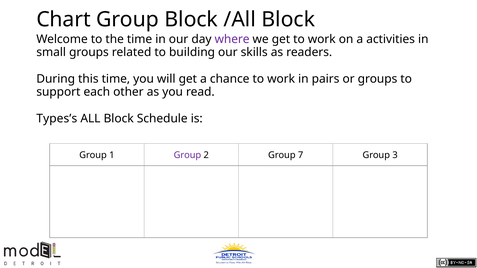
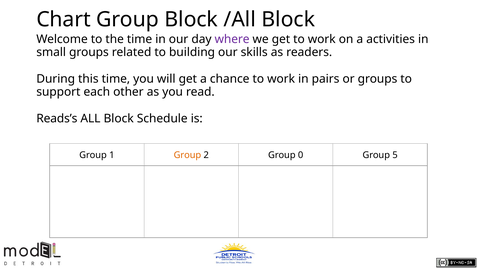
Types’s: Types’s -> Reads’s (57, 119)
Group colour: purple -> orange (187, 155)
7: 7 -> 0 (301, 155)
3: 3 -> 5 (395, 155)
